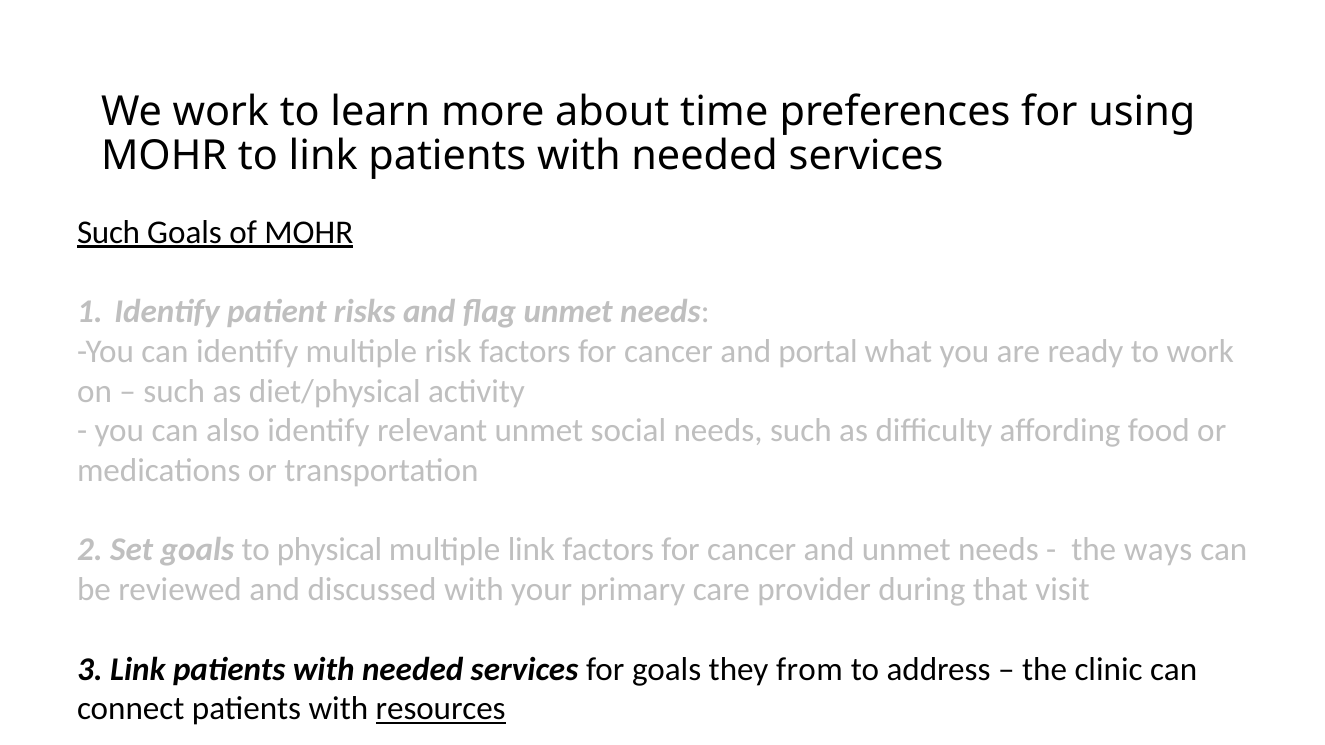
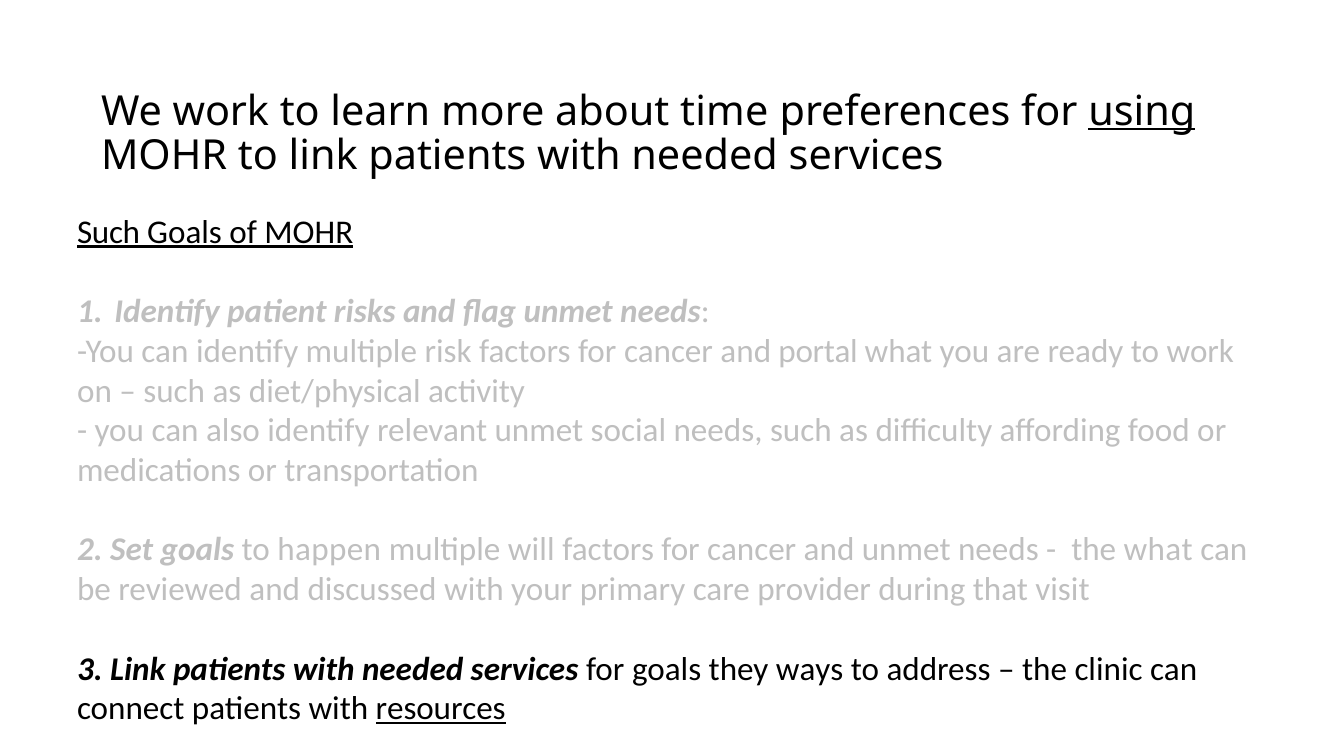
using underline: none -> present (1142, 111)
physical: physical -> happen (329, 550)
multiple link: link -> will (531, 550)
the ways: ways -> what (1158, 550)
from: from -> ways (810, 670)
